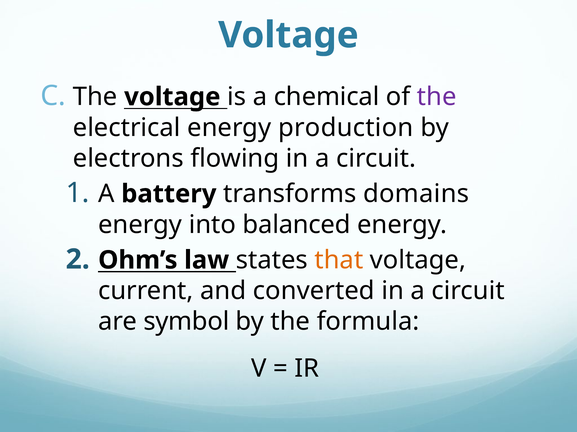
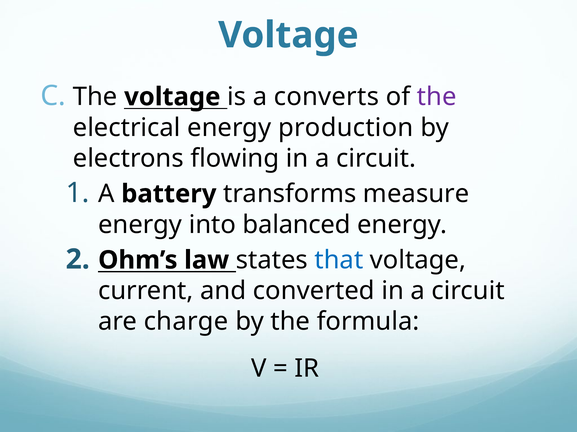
chemical: chemical -> converts (326, 97)
domains: domains -> measure (416, 194)
that colour: orange -> blue (339, 261)
symbol: symbol -> charge (186, 322)
